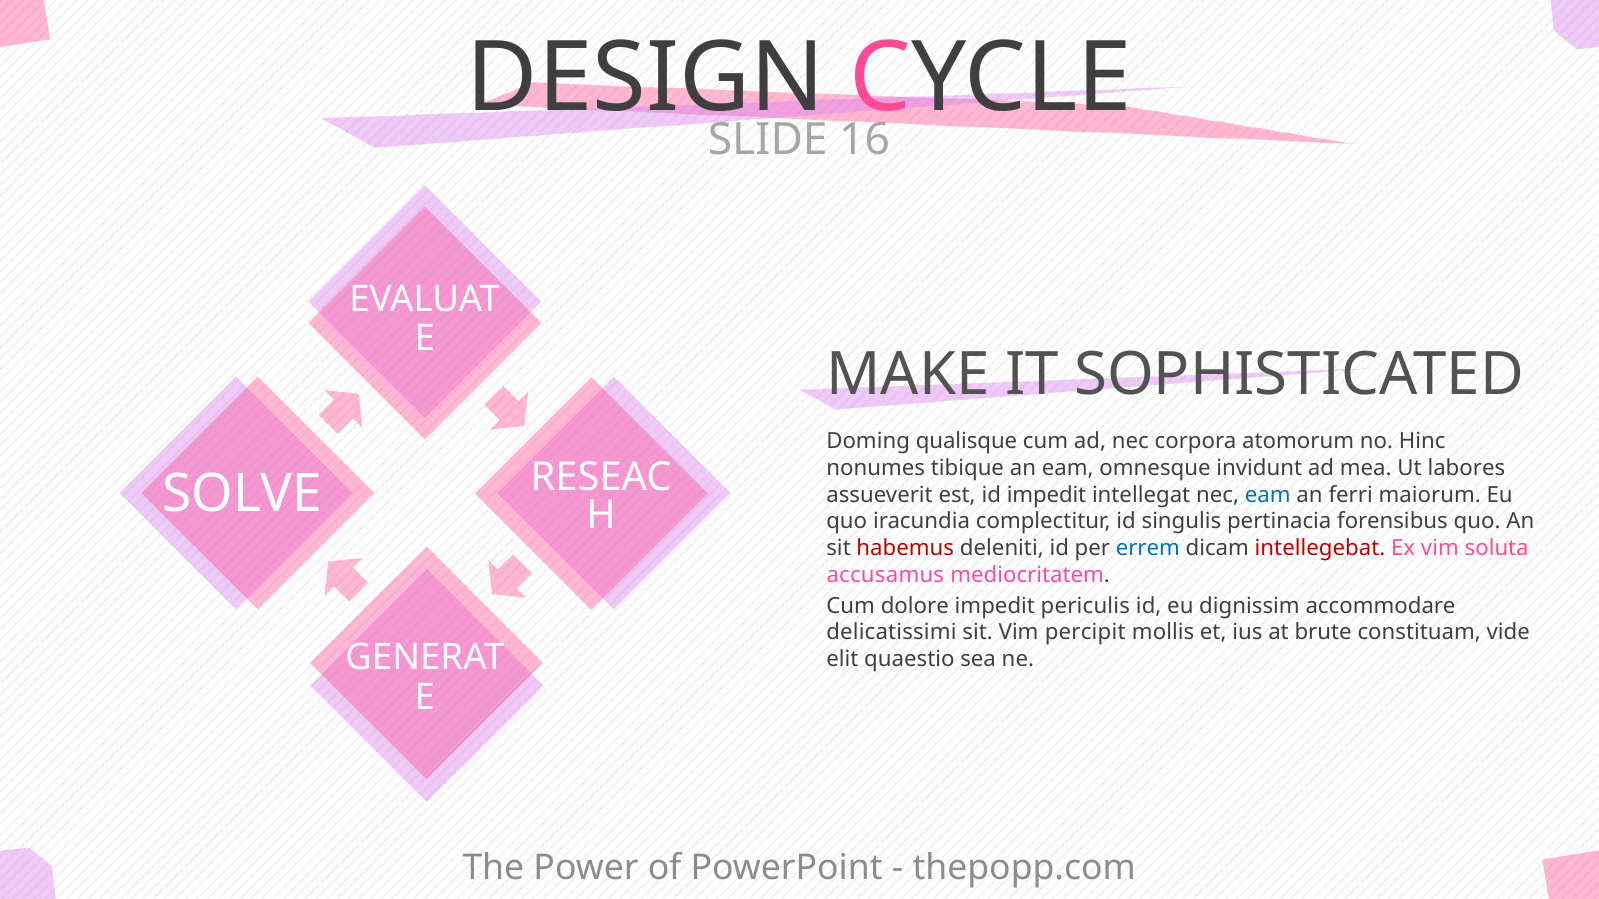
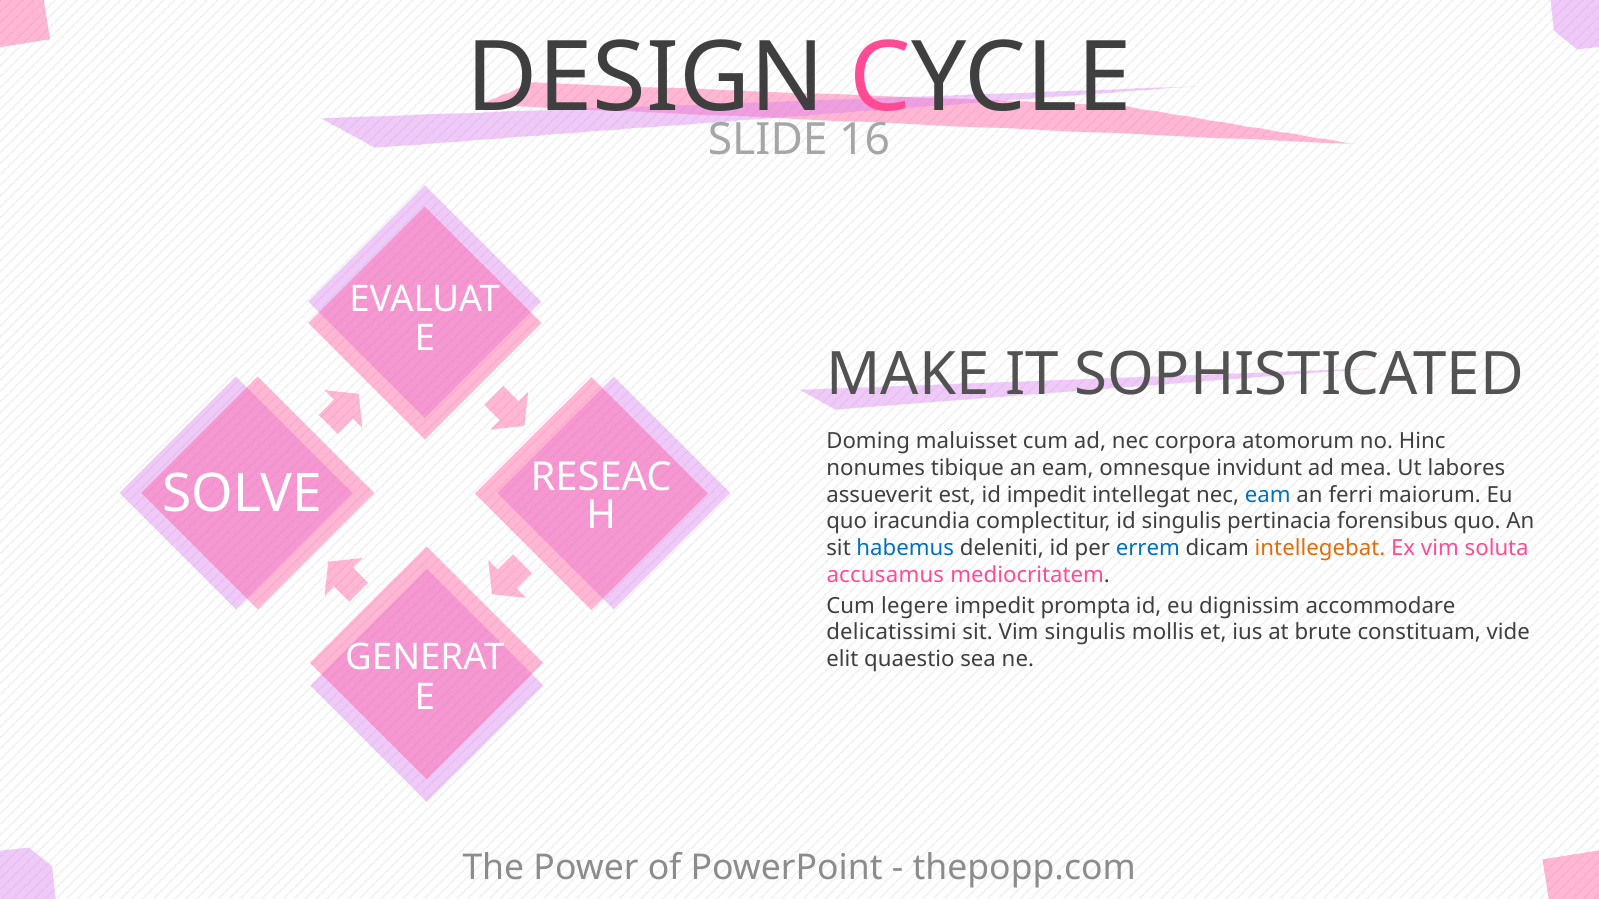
qualisque: qualisque -> maluisset (966, 442)
habemus colour: red -> blue (905, 548)
intellegebat colour: red -> orange (1320, 548)
dolore: dolore -> legere (915, 606)
periculis: periculis -> prompta (1086, 606)
Vim percipit: percipit -> singulis (1085, 633)
